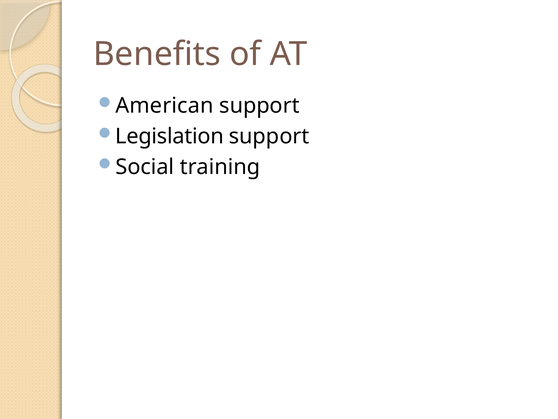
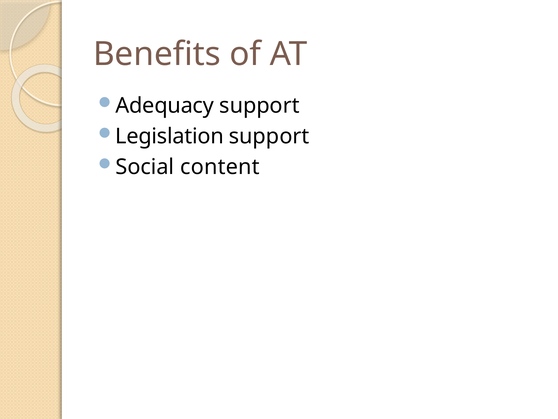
American: American -> Adequacy (165, 106)
training: training -> content (220, 167)
